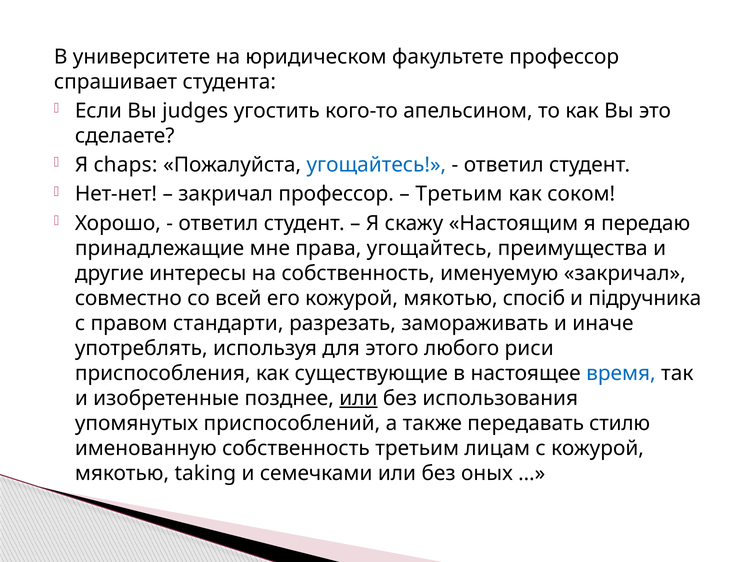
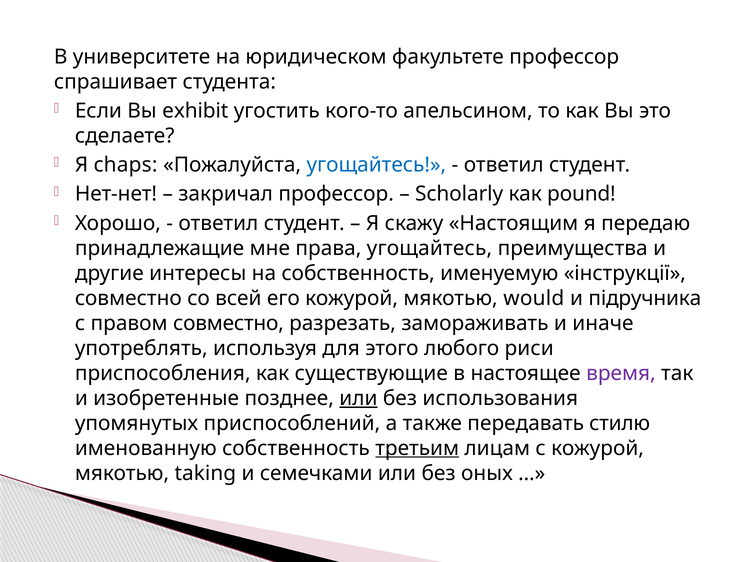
judges: judges -> exhibit (195, 111)
Третьим: Третьим -> Scholarly (459, 194)
соком: соком -> pound (581, 194)
именуемую закричал: закричал -> інструкції (625, 273)
спосіб: спосіб -> would (534, 298)
правом стандарти: стандарти -> совместно (228, 324)
время colour: blue -> purple (621, 374)
третьим underline: none -> present (417, 449)
